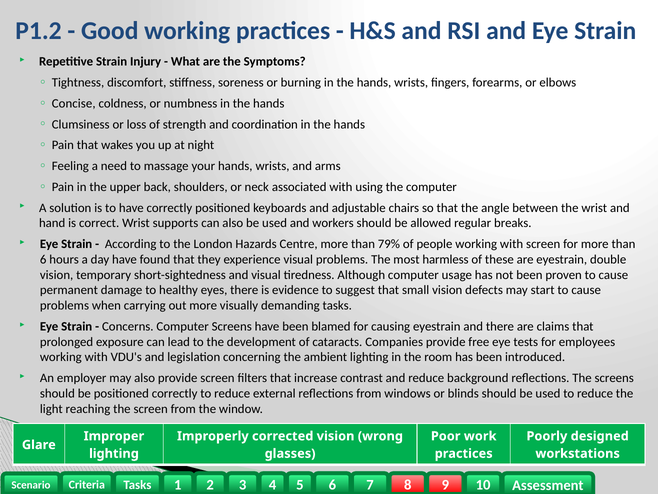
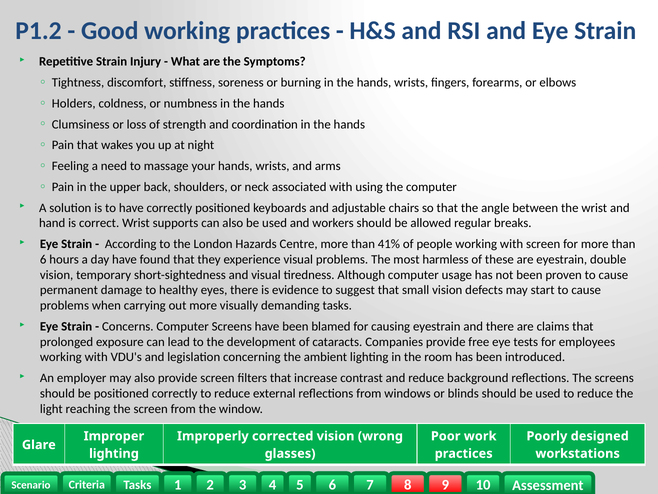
Concise: Concise -> Holders (74, 103)
79%: 79% -> 41% (389, 244)
